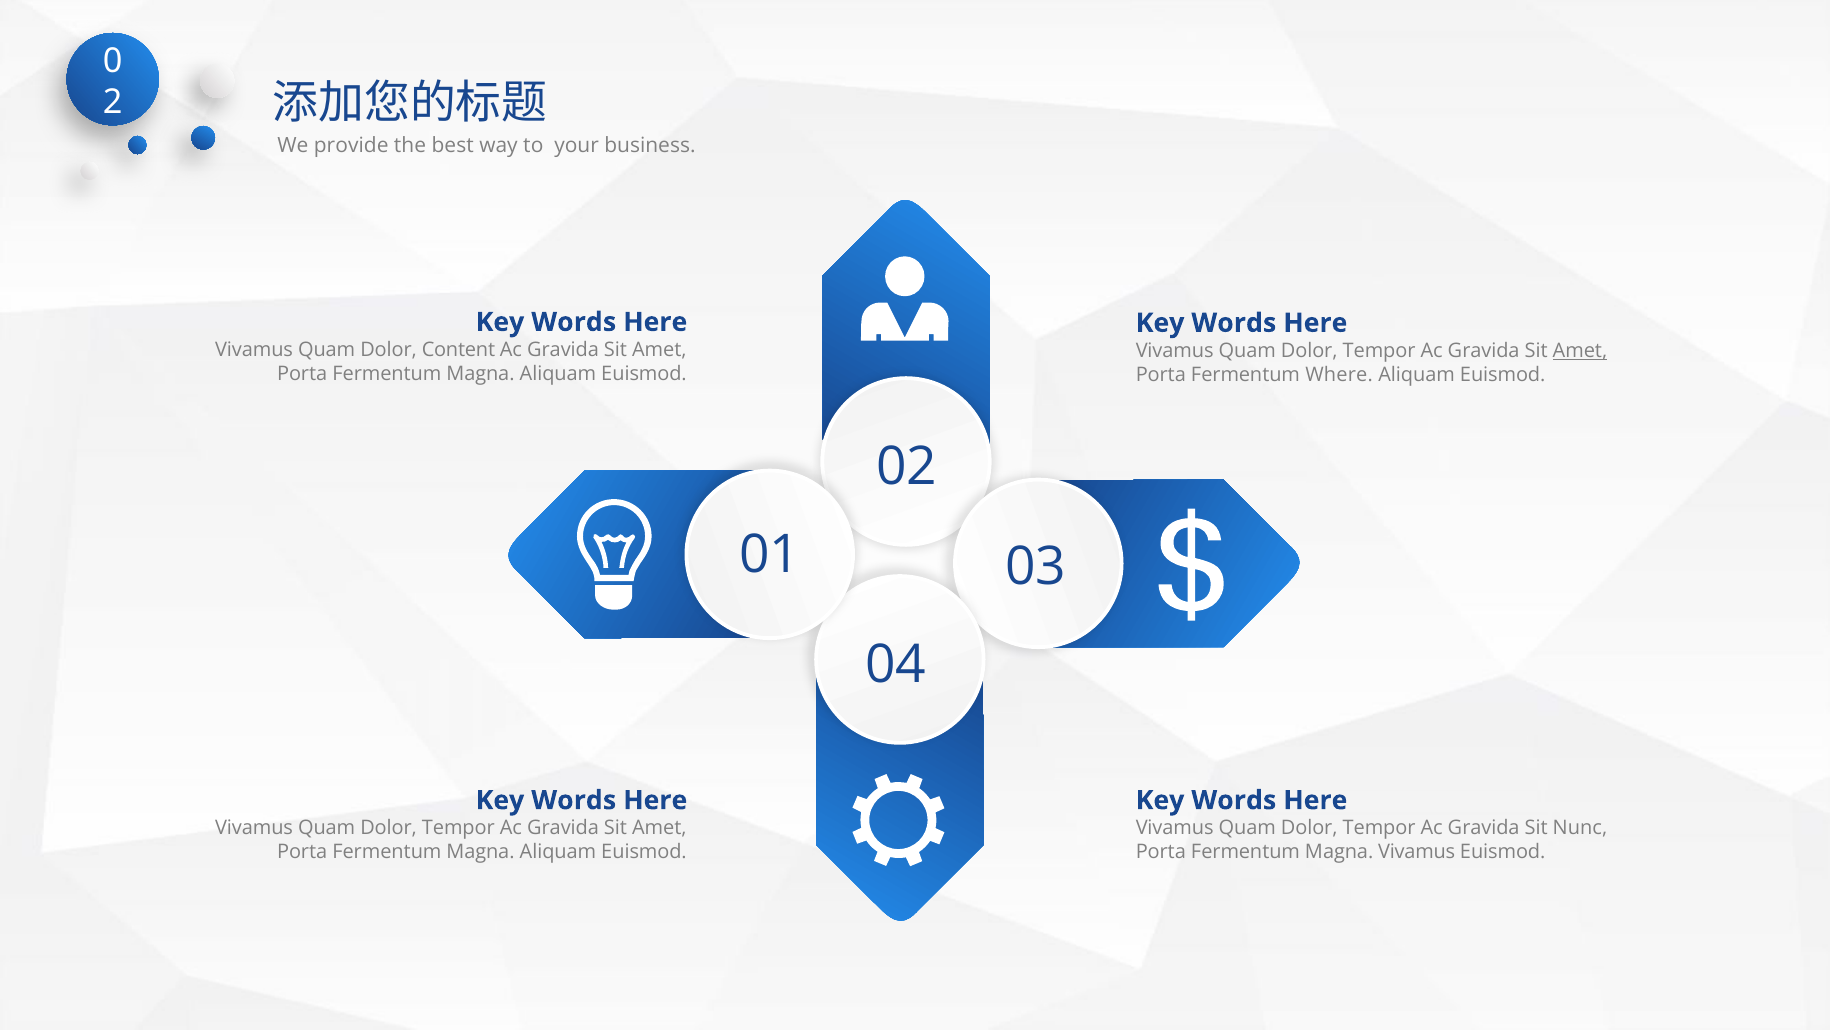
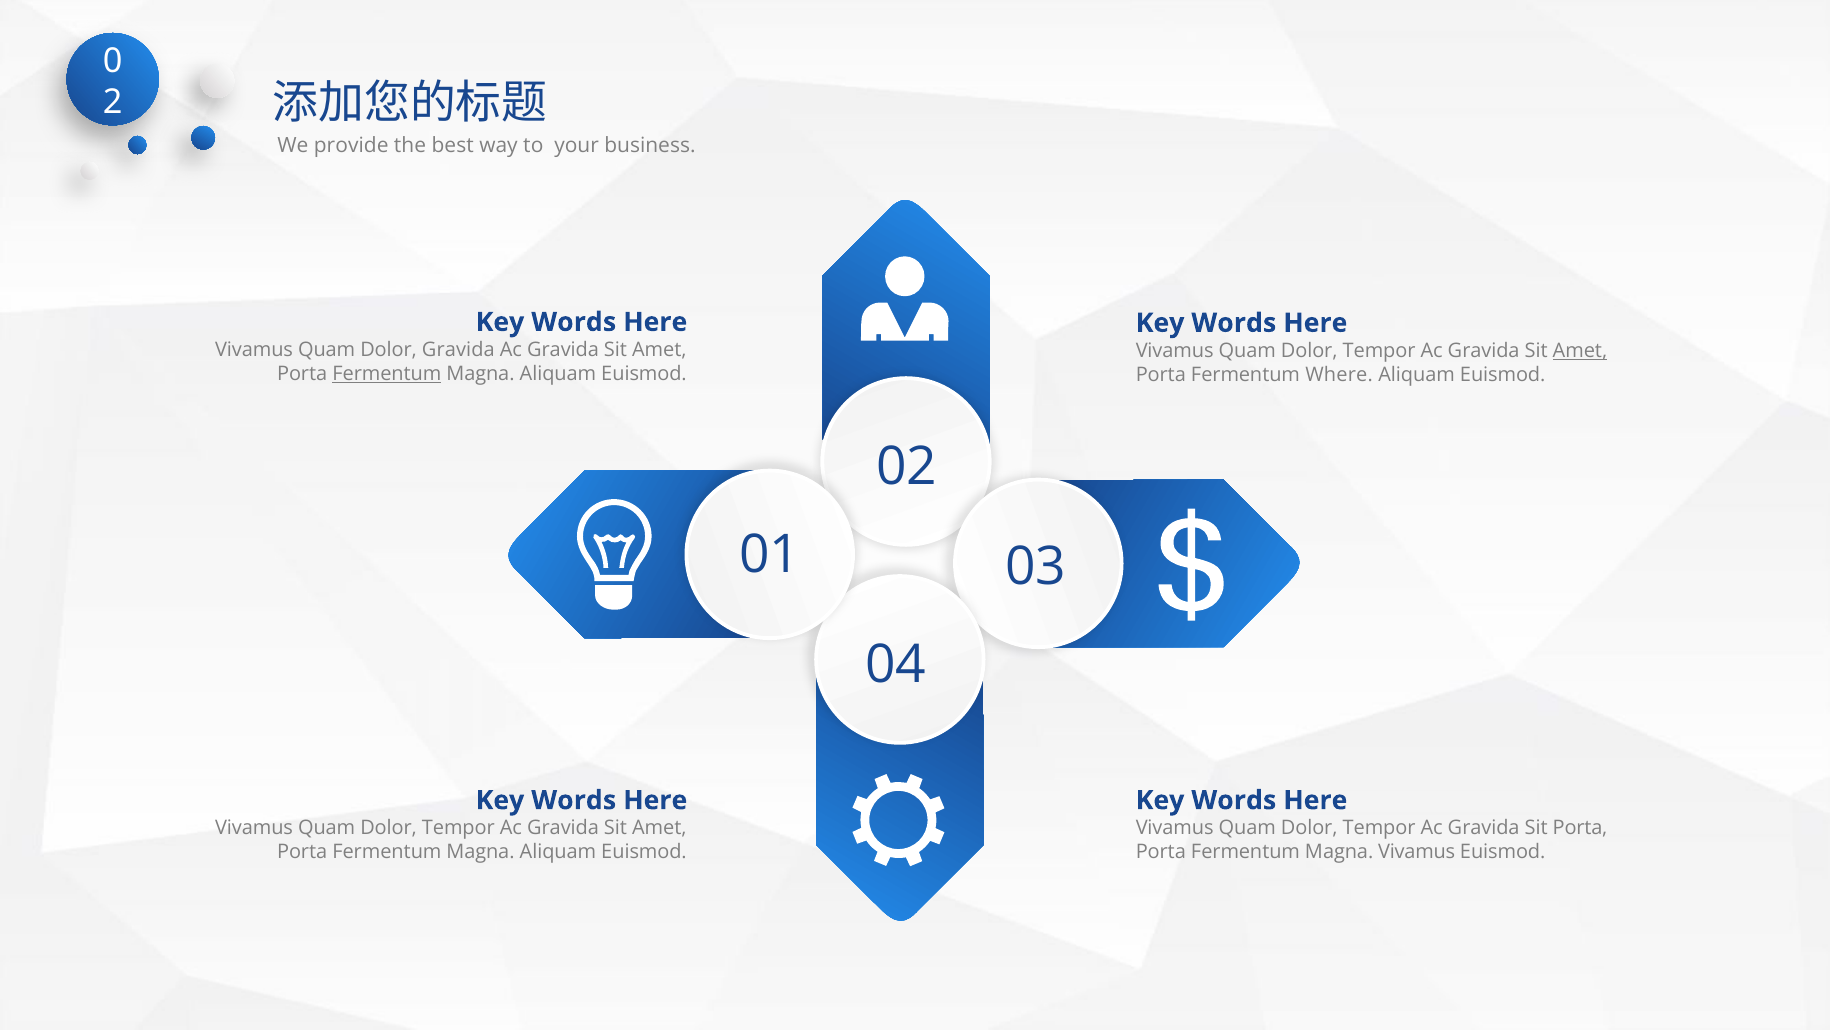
Dolor Content: Content -> Gravida (458, 349)
Fermentum underline: none -> present (387, 373)
Sit Nunc: Nunc -> Porta (1580, 827)
